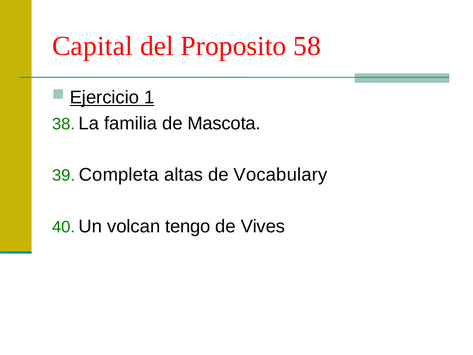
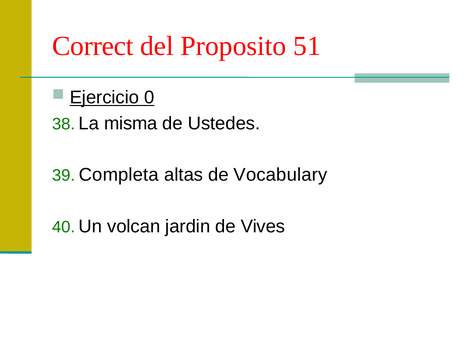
Capital: Capital -> Correct (93, 46)
58: 58 -> 51 (307, 46)
1: 1 -> 0 (149, 97)
familia: familia -> misma (131, 123)
Mascota: Mascota -> Ustedes (224, 123)
tengo: tengo -> jardin (188, 226)
